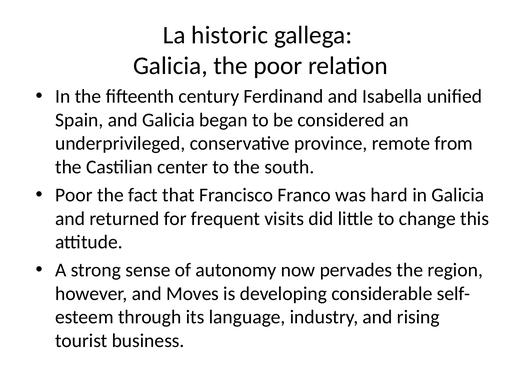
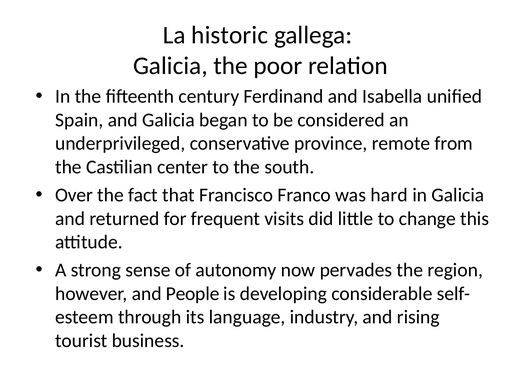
Poor: Poor -> Over (74, 195)
Moves: Moves -> People (193, 293)
